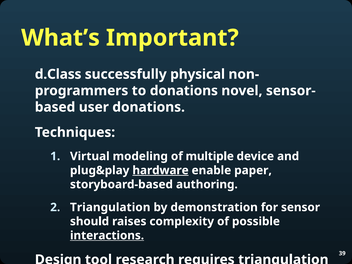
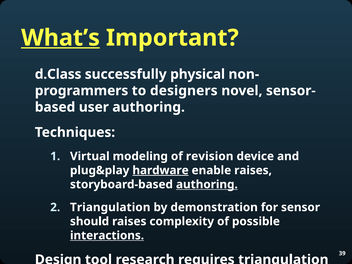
What’s underline: none -> present (61, 38)
to donations: donations -> designers (184, 91)
user donations: donations -> authoring (149, 107)
multiple: multiple -> revision (210, 156)
enable paper: paper -> raises (253, 170)
authoring underline: none -> present (207, 184)
